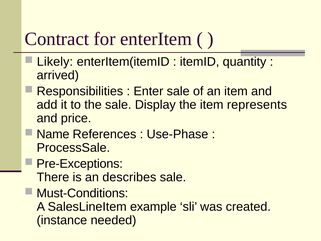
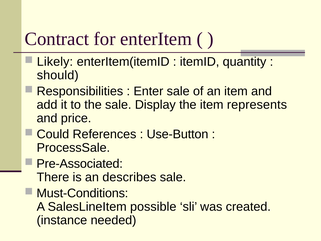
arrived: arrived -> should (58, 75)
Name: Name -> Could (53, 134)
Use-Phase: Use-Phase -> Use-Button (177, 134)
Pre-Exceptions: Pre-Exceptions -> Pre-Associated (80, 164)
example: example -> possible (153, 207)
